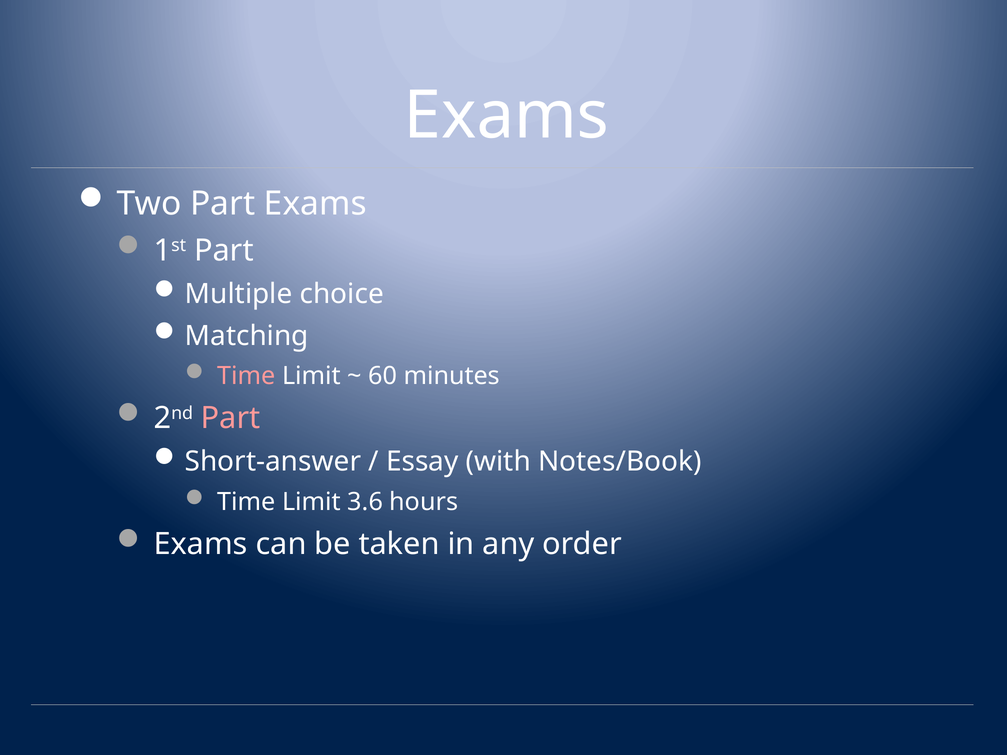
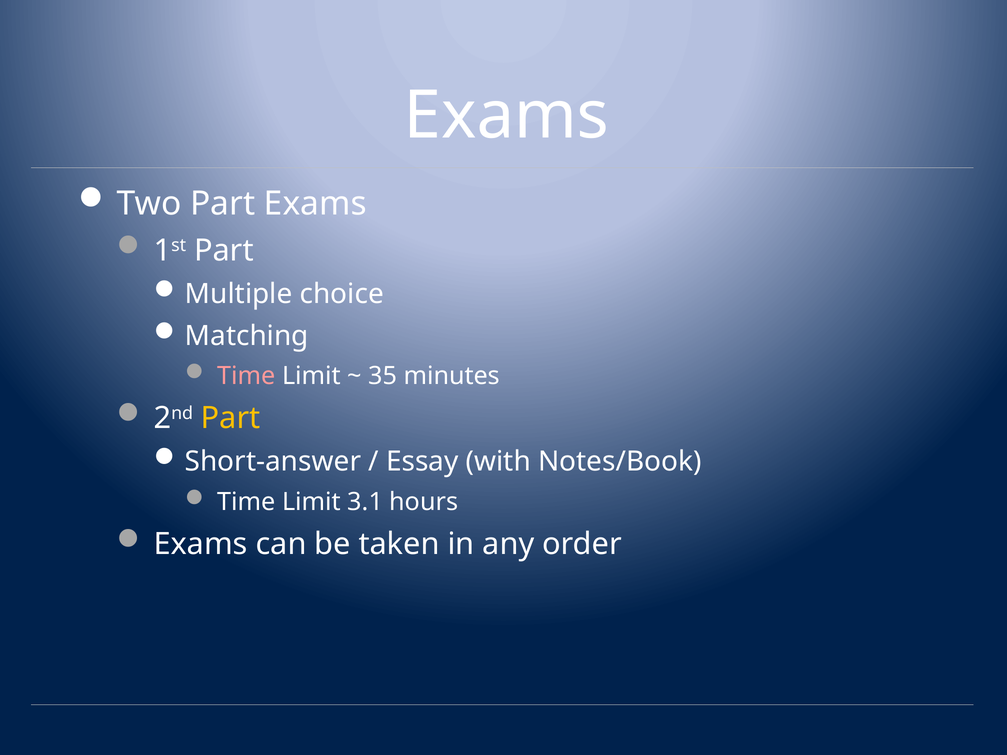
60: 60 -> 35 (383, 376)
Part colour: pink -> yellow (231, 418)
3.6: 3.6 -> 3.1 (365, 502)
